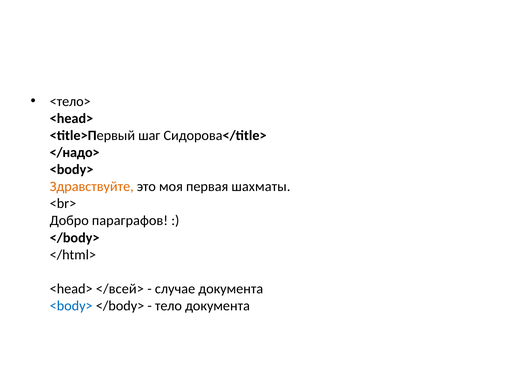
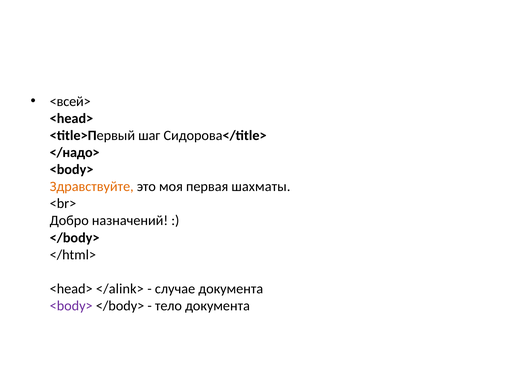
<тело>: <тело> -> <всей> (70, 101)
параграфов: параграфов -> назначений (130, 220)
</всей>: </всей> -> </alink> (120, 288)
<body> colour: blue -> purple (71, 305)
